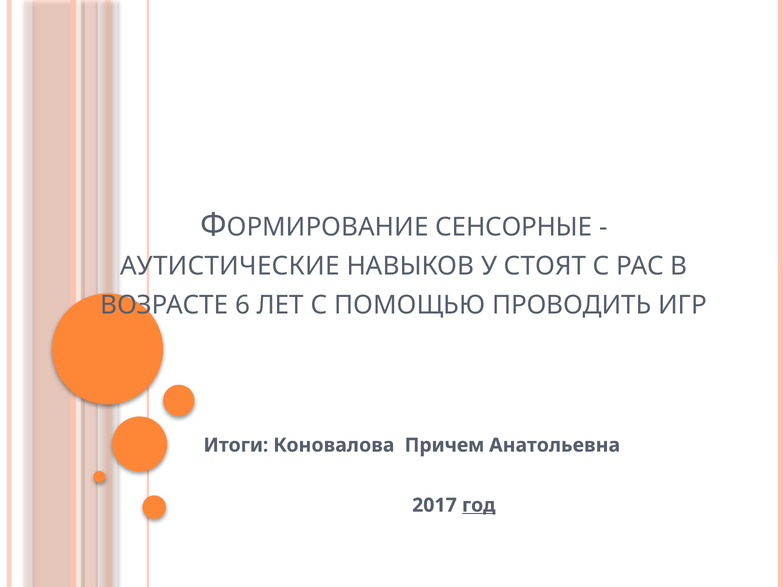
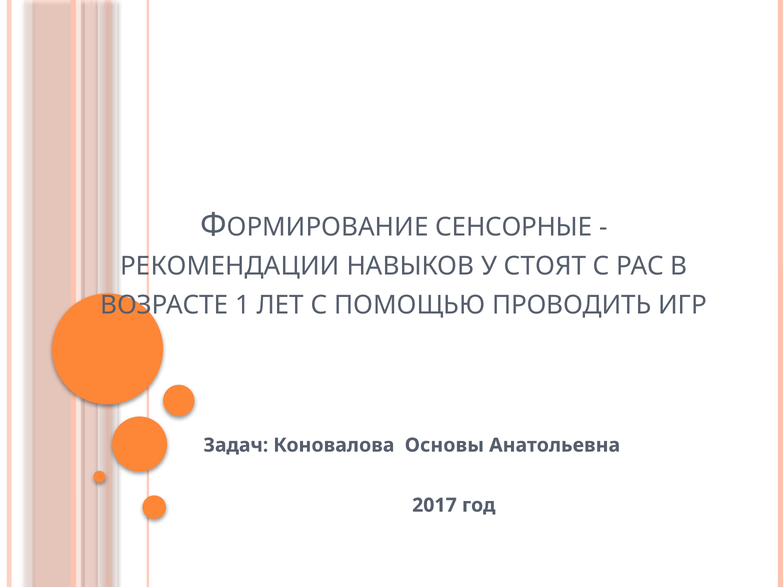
АУТИСТИЧЕСКИЕ: АУТИСТИЧЕСКИЕ -> РЕКОМЕНДАЦИИ (230, 266)
6: 6 -> 1 (243, 305)
Итоги: Итоги -> Задач (236, 445)
Причем: Причем -> Основы (444, 445)
год underline: present -> none (479, 505)
